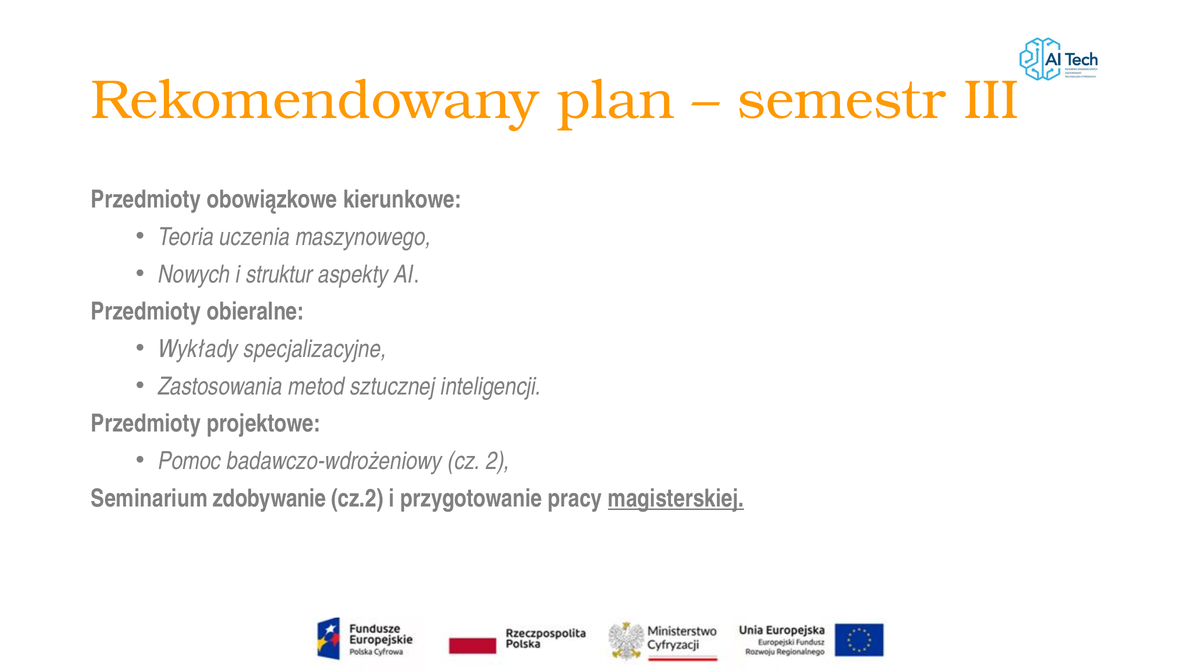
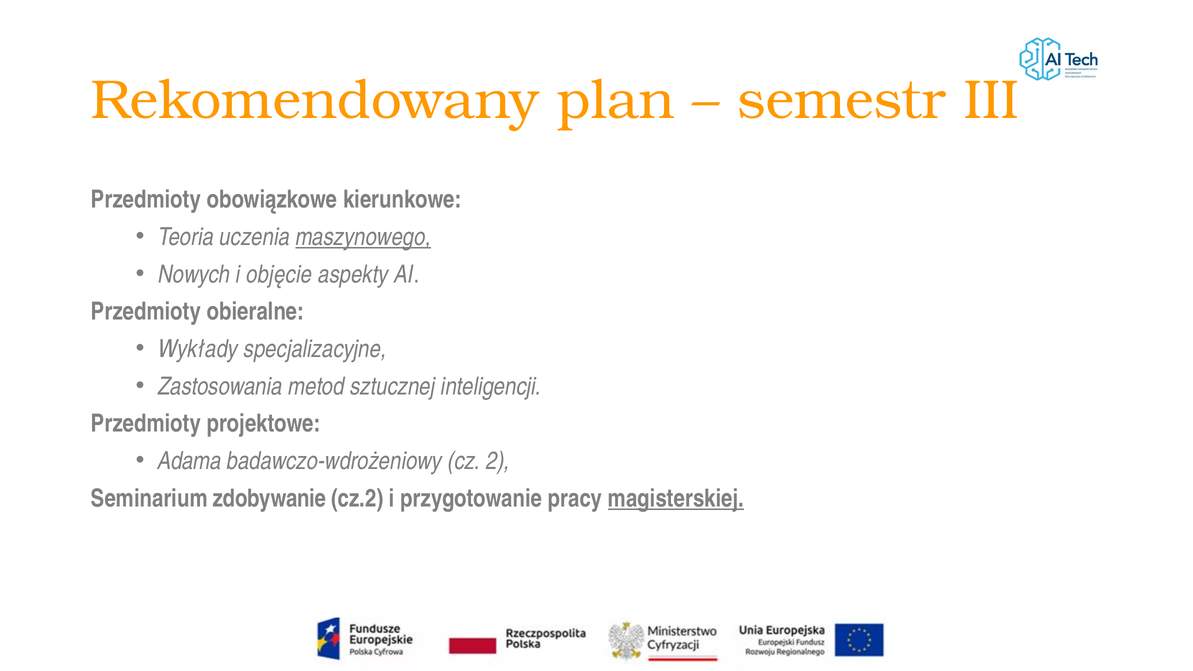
maszynowego underline: none -> present (363, 237)
struktur: struktur -> objęcie (279, 274)
Pomoc: Pomoc -> Adama (190, 461)
